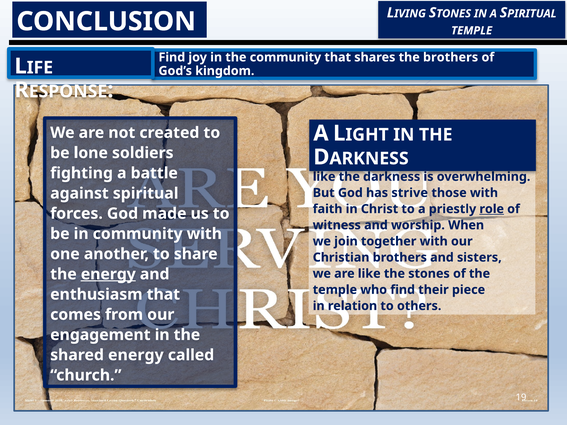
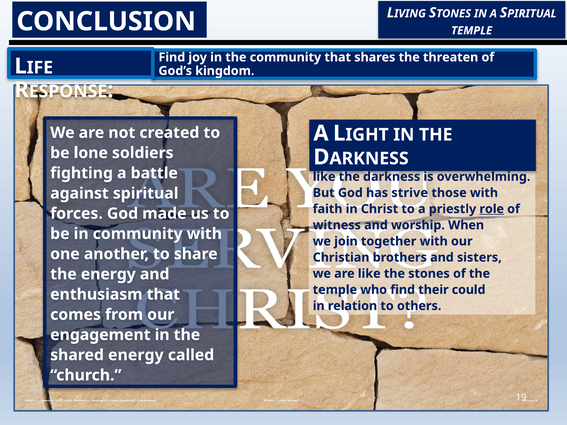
the brothers: brothers -> threaten (451, 57)
energy underline: present -> none (108, 274)
piece: piece -> could (469, 290)
